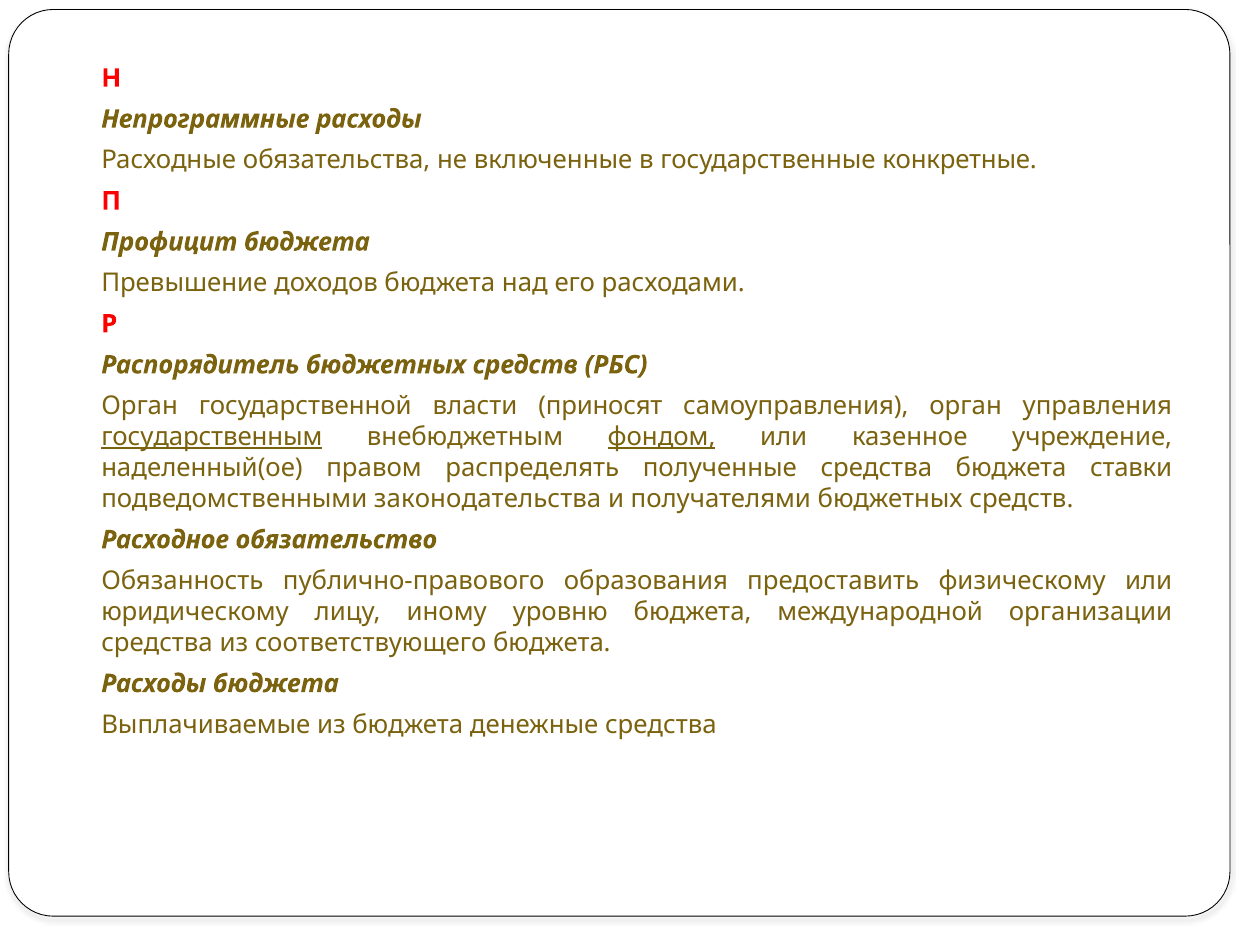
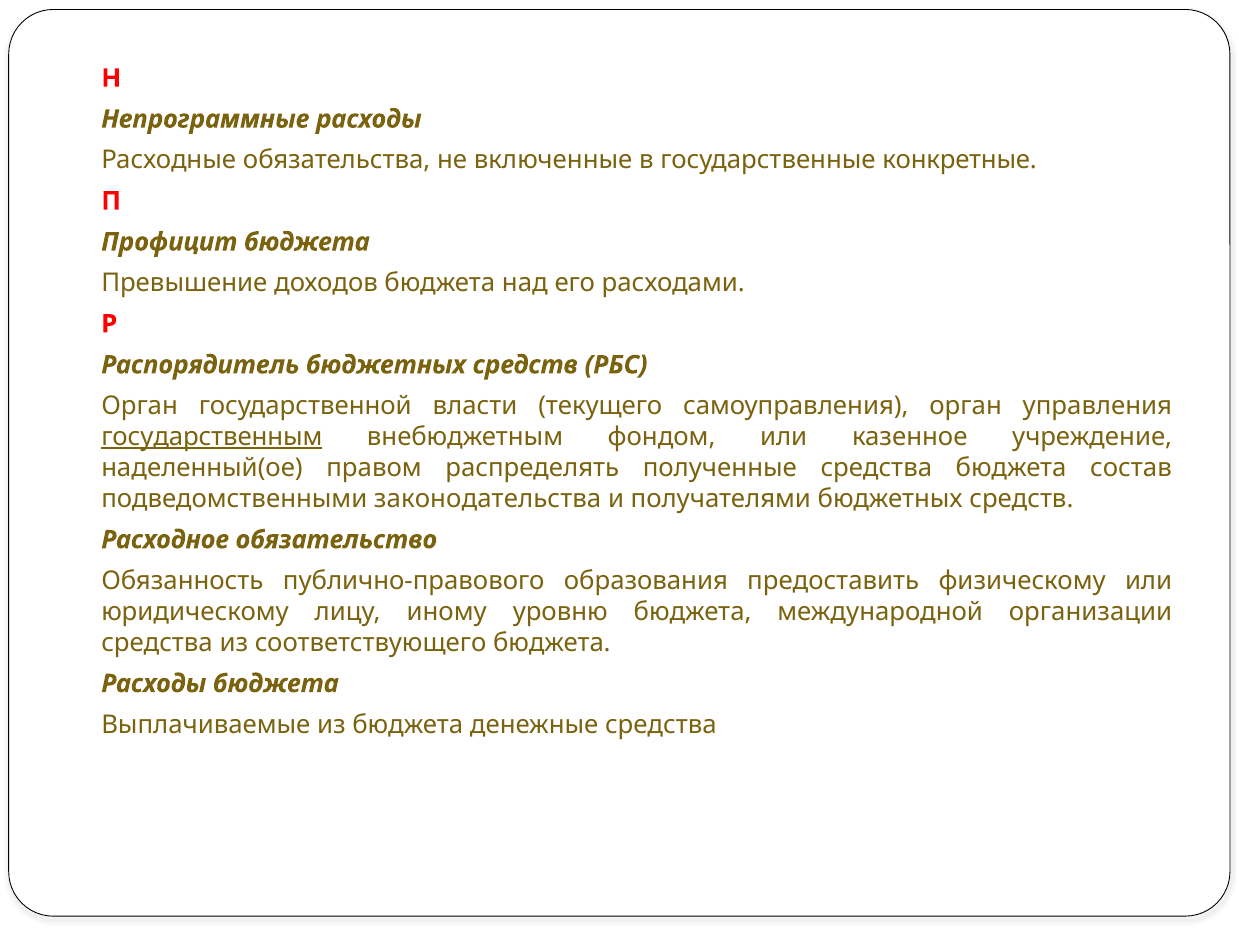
приносят: приносят -> текущего (600, 406)
фондом underline: present -> none (662, 437)
ставки: ставки -> состав (1131, 468)
